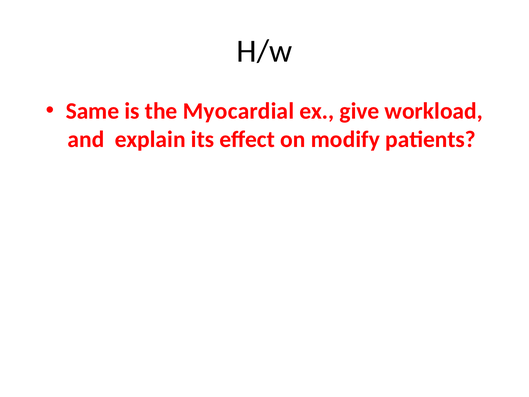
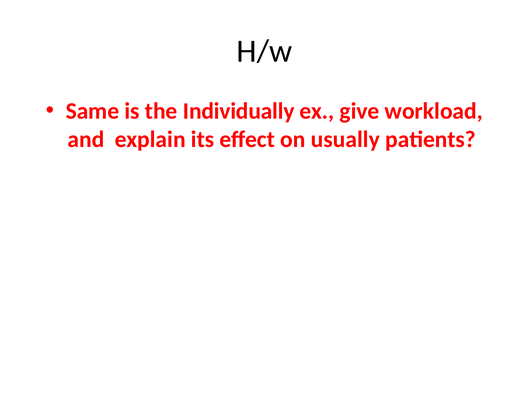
Myocardial: Myocardial -> Individually (239, 111)
modify: modify -> usually (345, 139)
